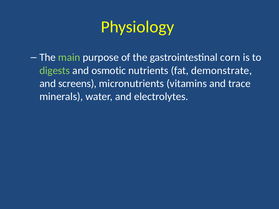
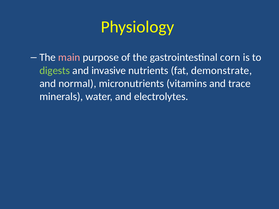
main colour: light green -> pink (69, 57)
osmotic: osmotic -> invasive (109, 71)
screens: screens -> normal (77, 84)
